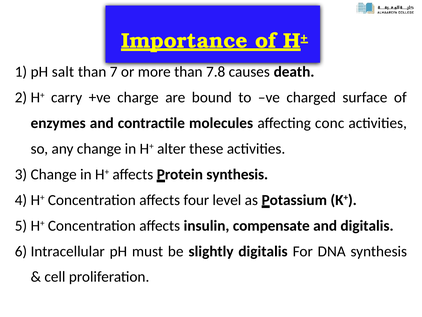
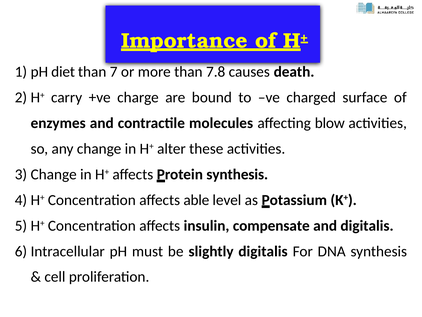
salt: salt -> diet (63, 72)
conc: conc -> blow (330, 123)
four: four -> able (196, 200)
